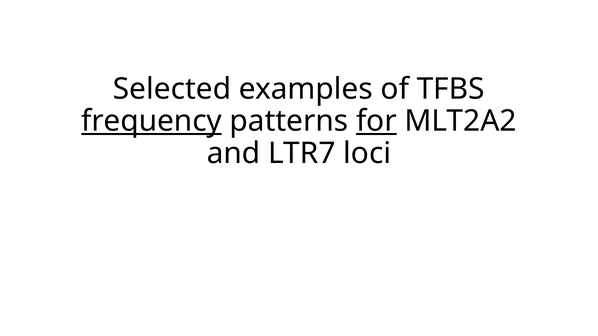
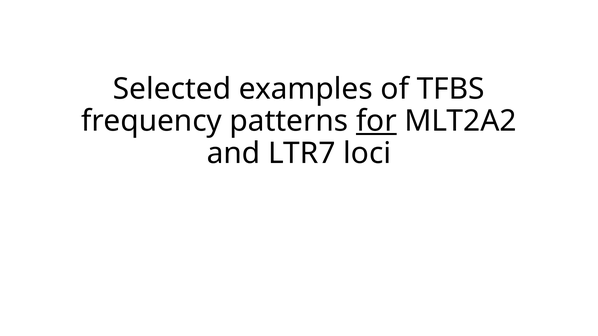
frequency underline: present -> none (152, 121)
